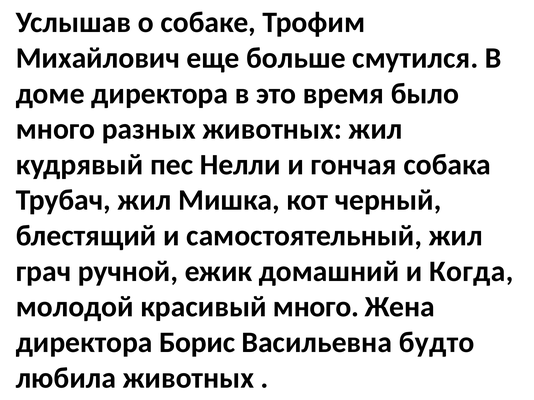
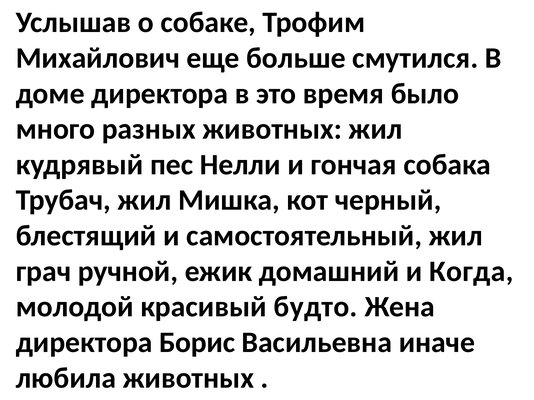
красивый много: много -> будто (316, 307)
будто: будто -> иначе (437, 343)
